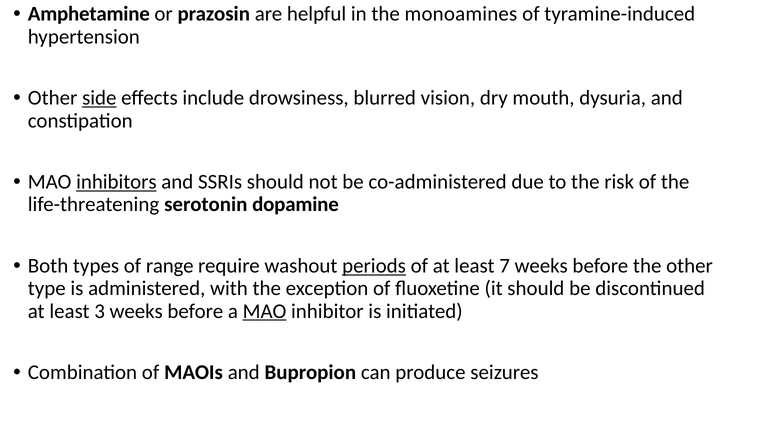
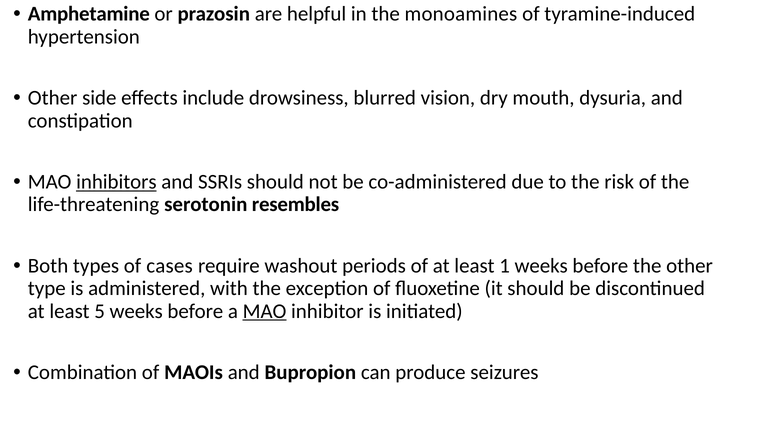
side underline: present -> none (99, 98)
dopamine: dopamine -> resembles (295, 204)
range: range -> cases (170, 266)
periods underline: present -> none (374, 266)
7: 7 -> 1 (505, 266)
3: 3 -> 5 (100, 311)
